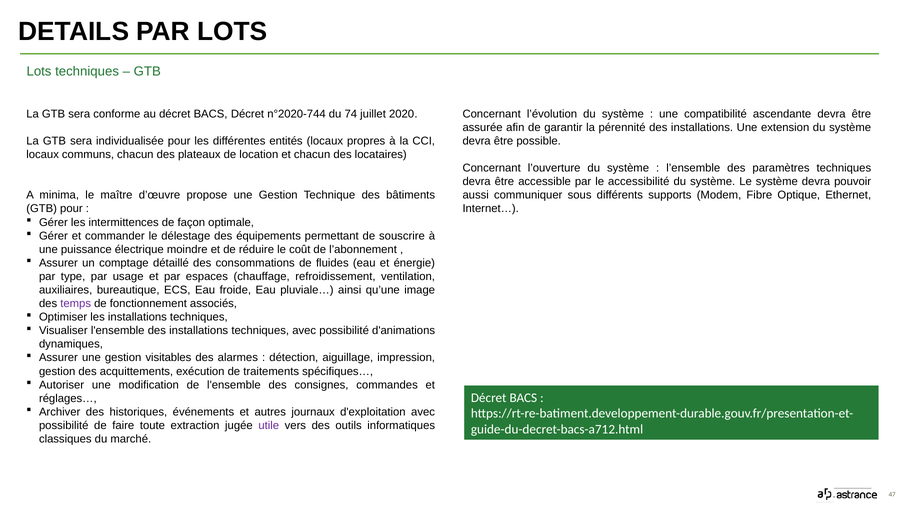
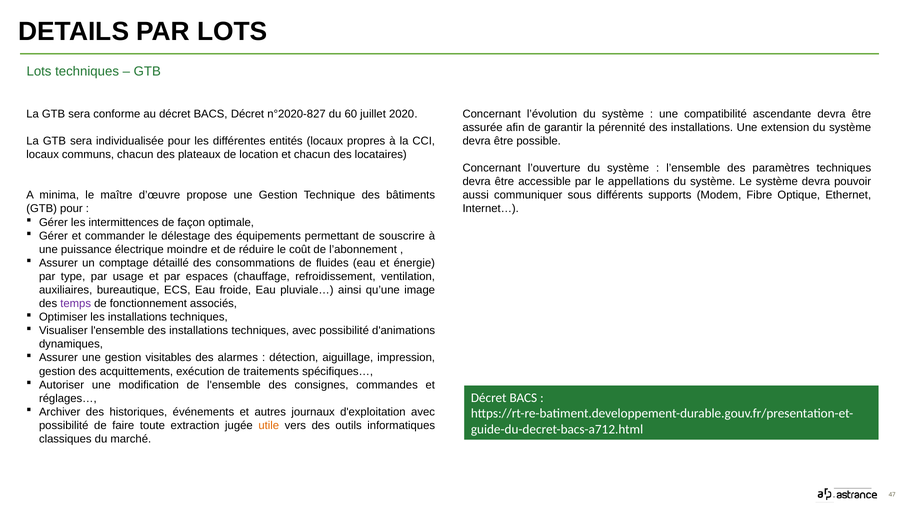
n°2020-744: n°2020-744 -> n°2020-827 (296, 114)
74: 74 -> 60 (351, 114)
accessibilité: accessibilité -> appellations (639, 182)
utile colour: purple -> orange (269, 426)
